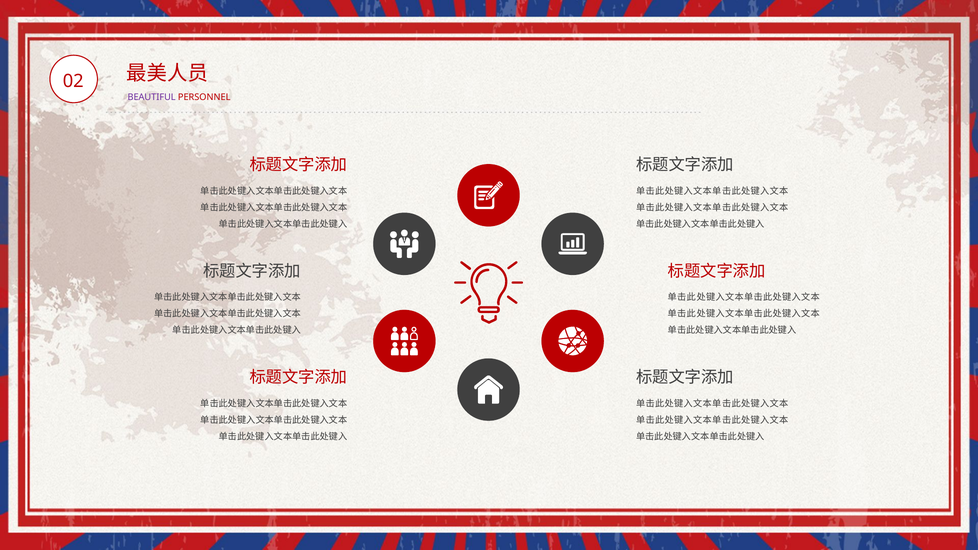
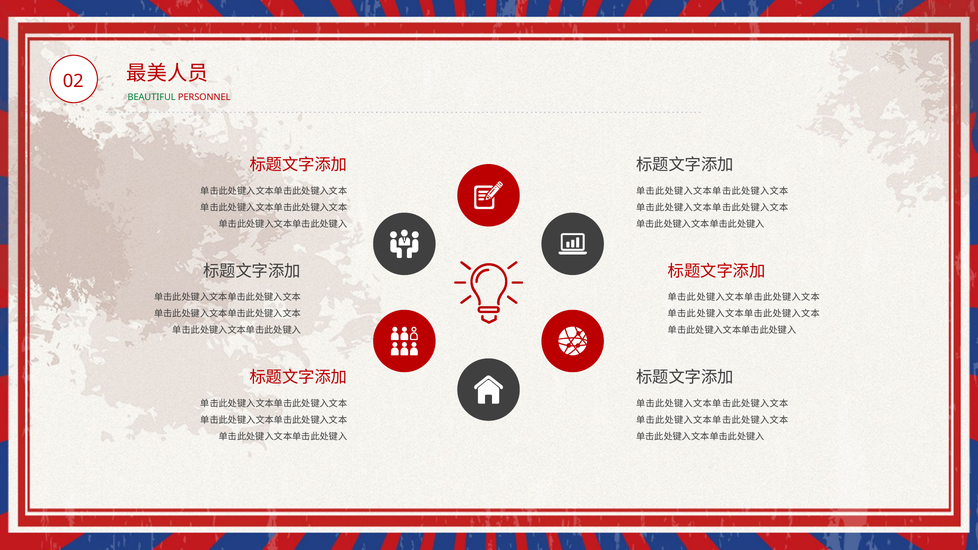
BEAUTIFUL colour: purple -> green (152, 97)
